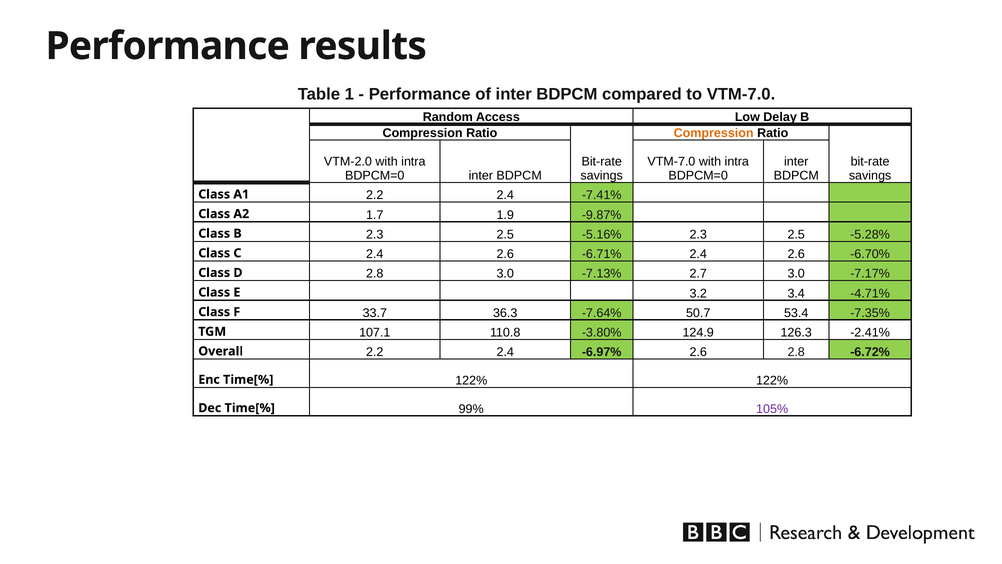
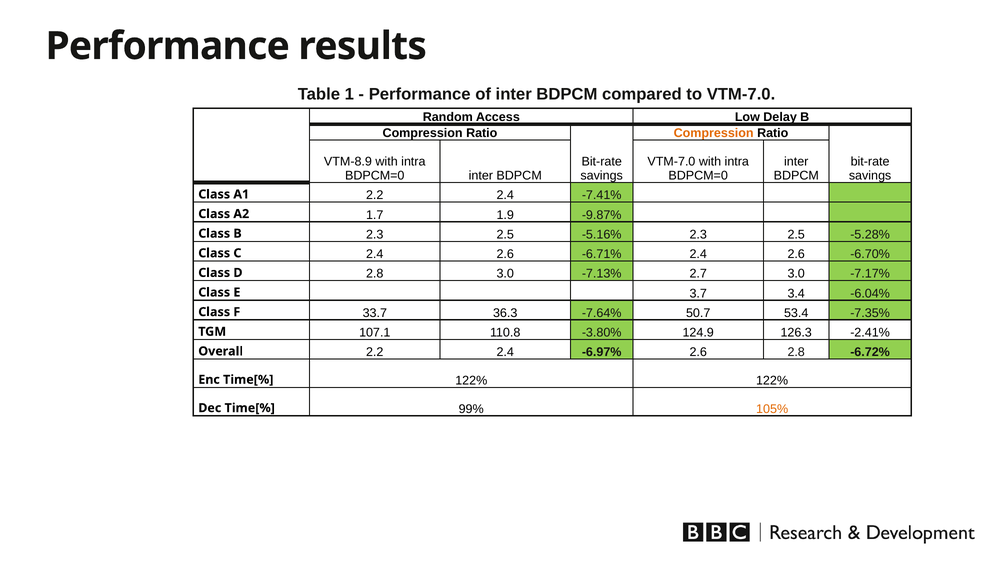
VTM-2.0: VTM-2.0 -> VTM-8.9 (348, 162)
3.2: 3.2 -> 3.7 (698, 293)
-4.71%: -4.71% -> -6.04% (870, 293)
105% colour: purple -> orange (772, 409)
